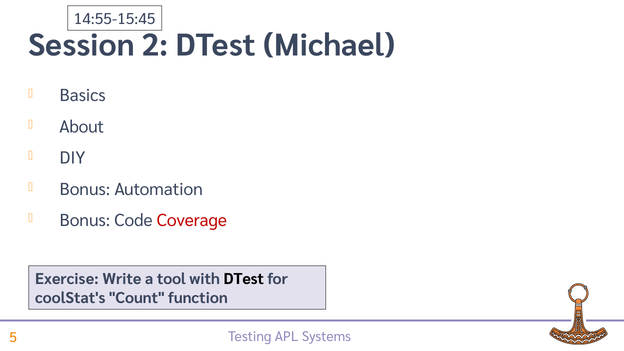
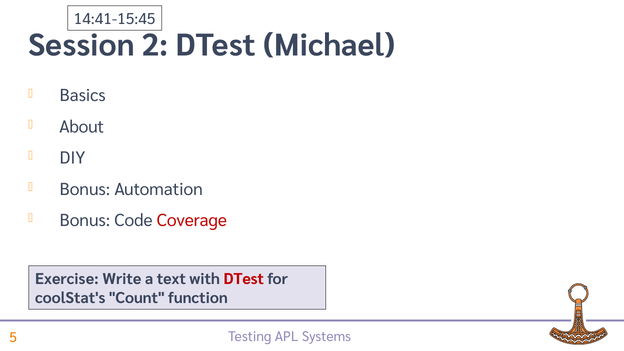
14:55-15:45: 14:55-15:45 -> 14:41-15:45 (115, 19)
tool: tool -> text (171, 279)
DTest colour: black -> red (244, 279)
